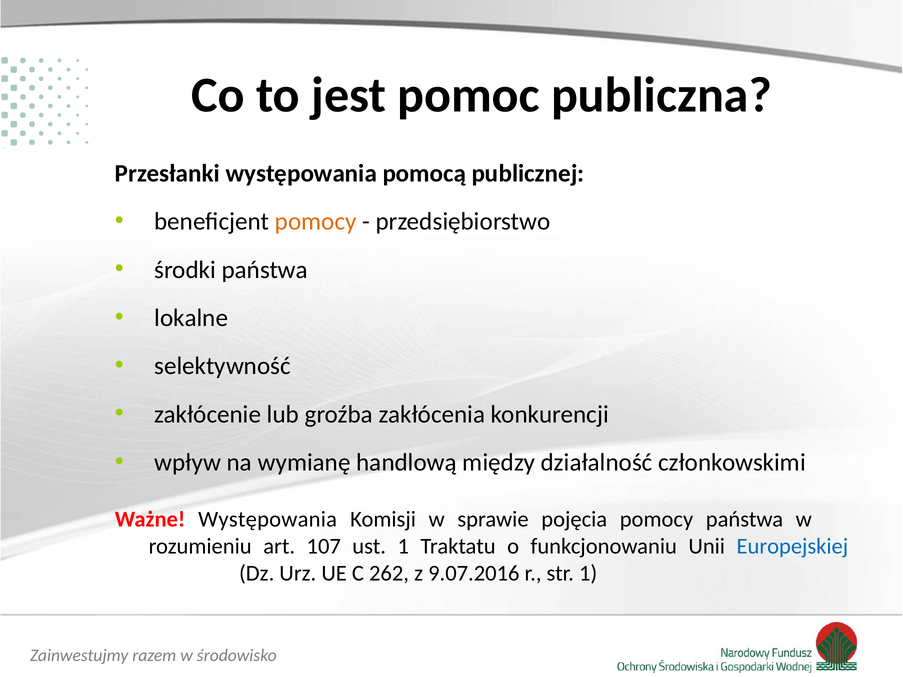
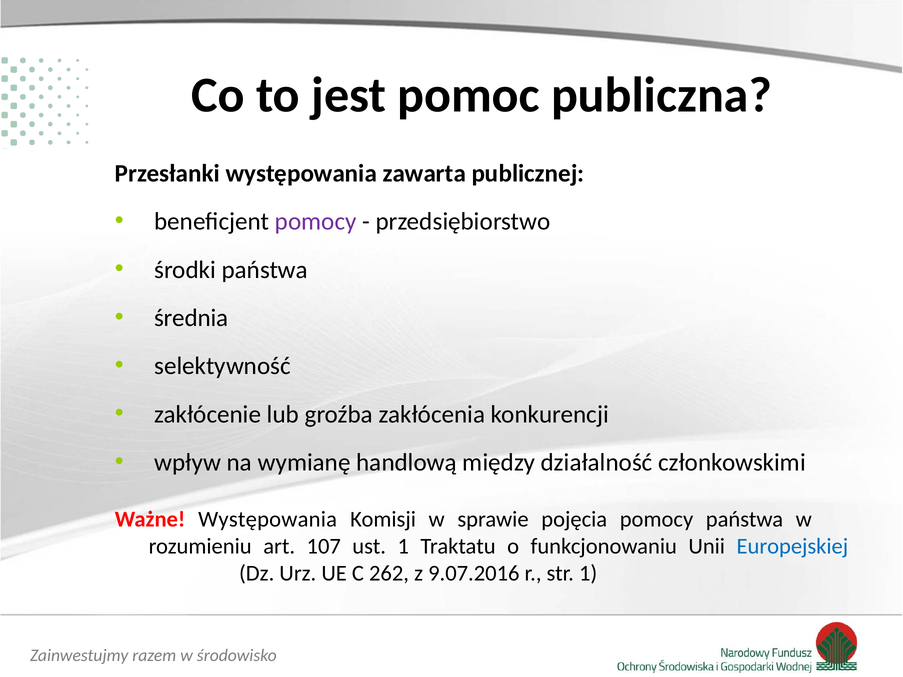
pomocą: pomocą -> zawarta (424, 174)
pomocy colour: orange -> purple (316, 222)
lokalne: lokalne -> średnia (191, 318)
